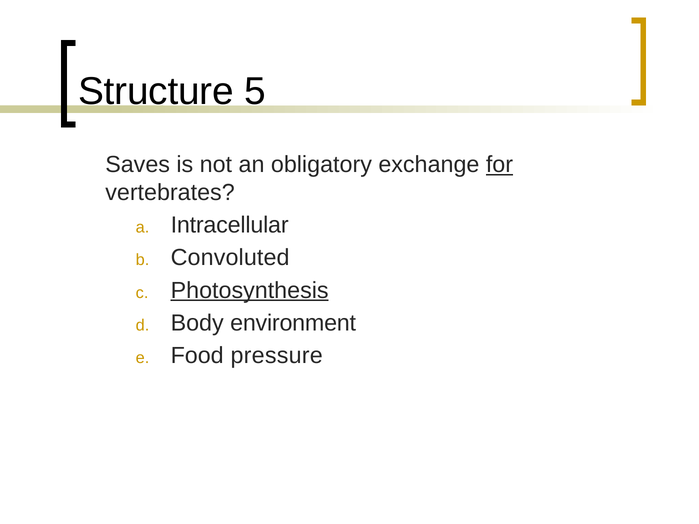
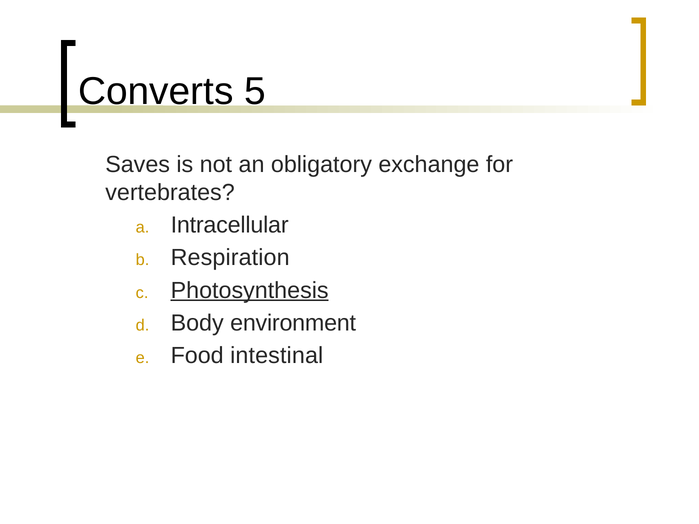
Structure: Structure -> Converts (156, 91)
for underline: present -> none (499, 165)
Convoluted: Convoluted -> Respiration (230, 258)
pressure: pressure -> intestinal (277, 356)
